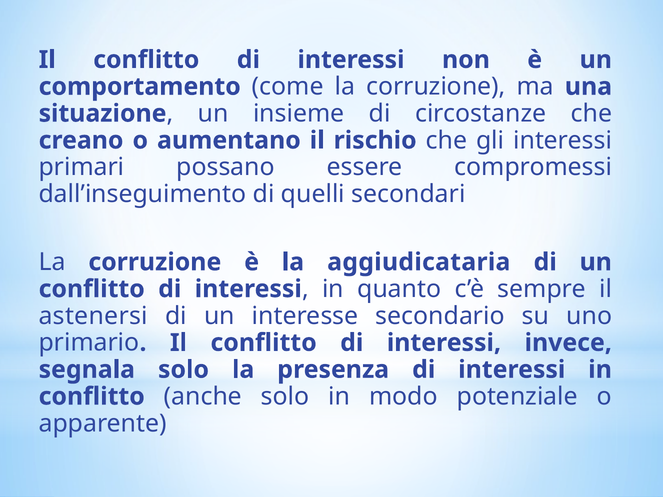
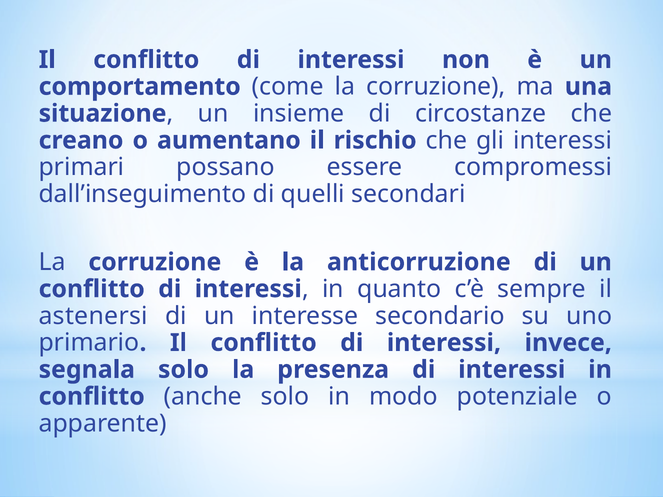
aggiudicataria: aggiudicataria -> anticorruzione (419, 262)
